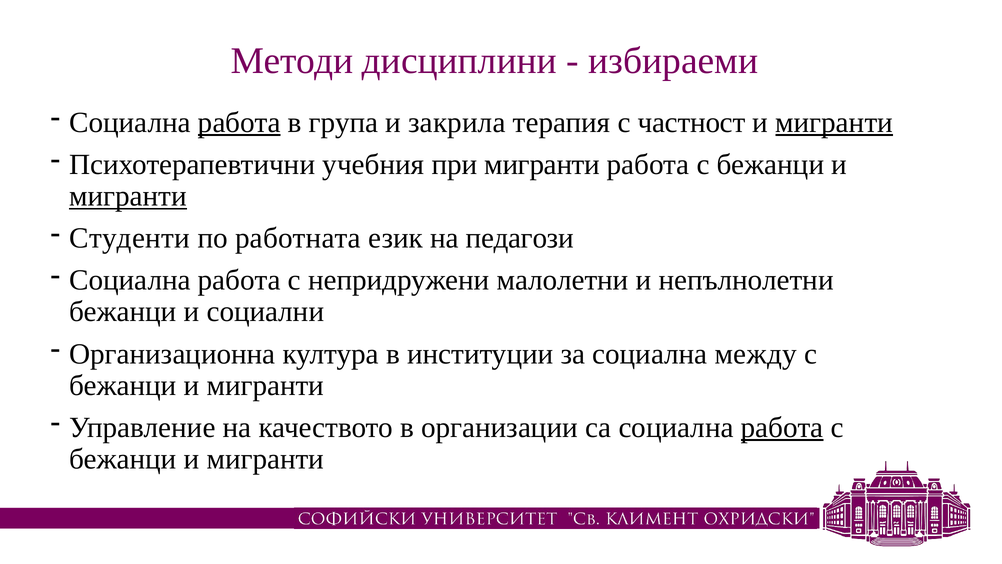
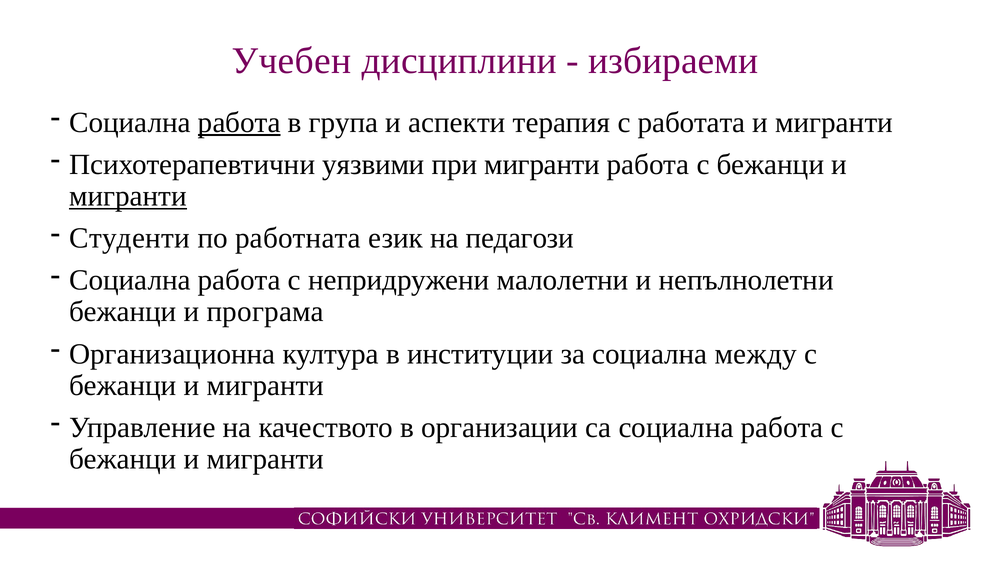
Методи: Методи -> Учебен (292, 61)
закрила: закрила -> аспекти (457, 122)
частност: частност -> работата (692, 122)
мигранти underline: present -> none (834, 122)
учебния: учебния -> уязвими (373, 164)
социални: социални -> програма (265, 312)
работа underline: present -> none (782, 427)
